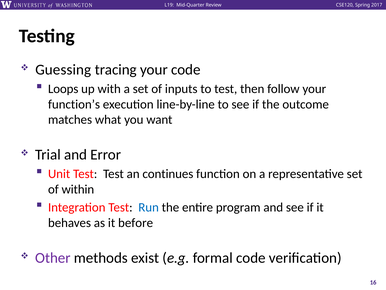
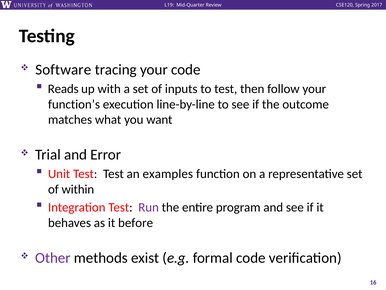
Guessing: Guessing -> Software (63, 69)
Loops: Loops -> Reads (63, 89)
continues: continues -> examples (168, 174)
Run colour: blue -> purple (149, 207)
